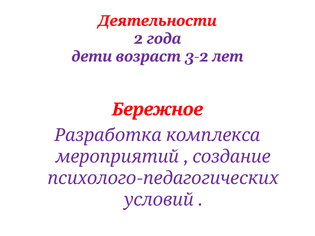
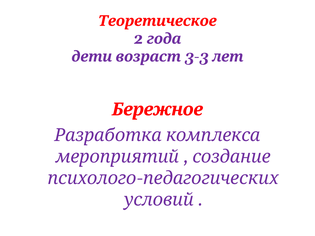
Деятельности: Деятельности -> Теоретическое (157, 21)
3-2: 3-2 -> 3-3 (197, 57)
